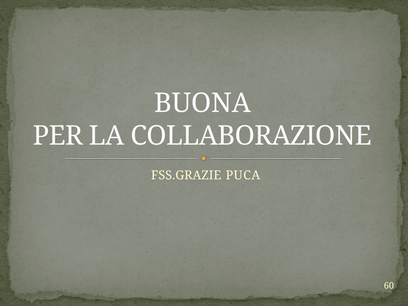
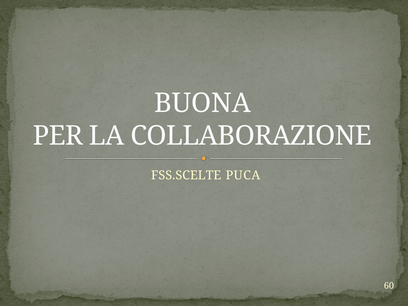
FSS.GRAZIE: FSS.GRAZIE -> FSS.SCELTE (186, 175)
